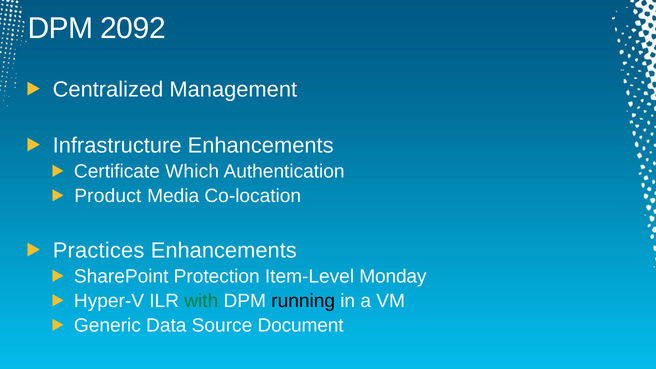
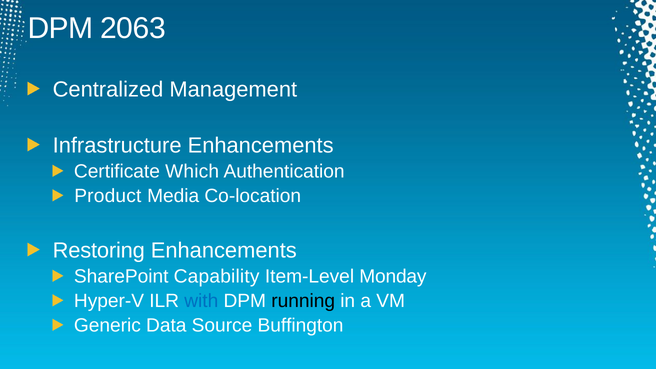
2092: 2092 -> 2063 (133, 28)
Practices: Practices -> Restoring (99, 251)
Protection: Protection -> Capability (217, 277)
with colour: green -> blue (201, 301)
Document: Document -> Buffington (301, 326)
